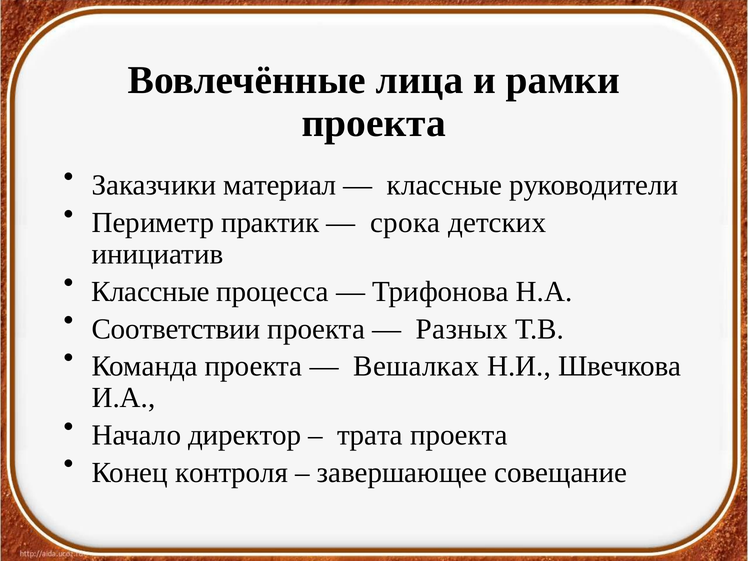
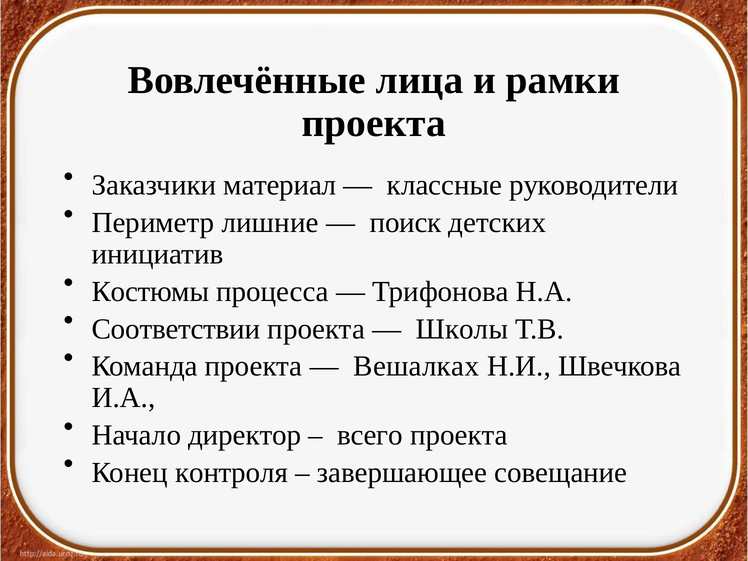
практик: практик -> лишние (270, 223)
срока: срока -> поиск (406, 223)
Классные: Классные -> Костюмы (150, 292)
Разных: Разных -> Школы (462, 329)
трата: трата -> всего (370, 435)
